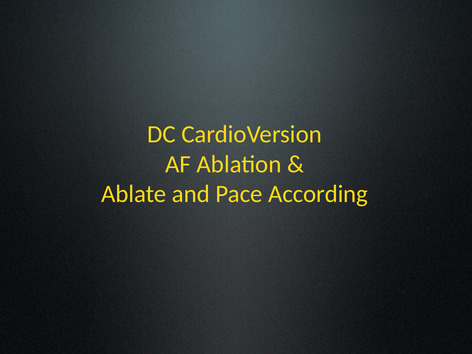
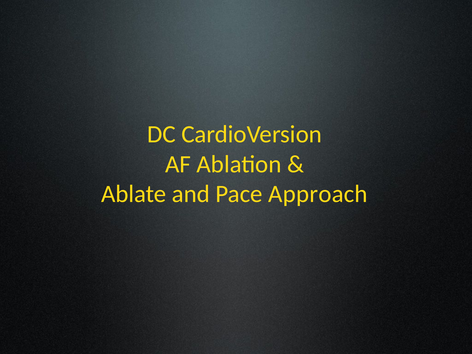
According: According -> Approach (318, 194)
